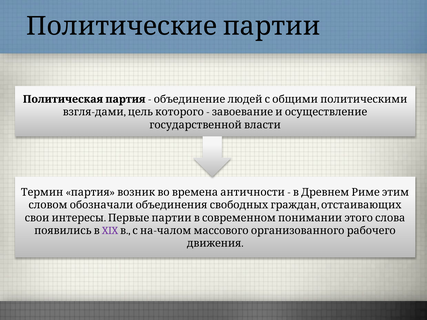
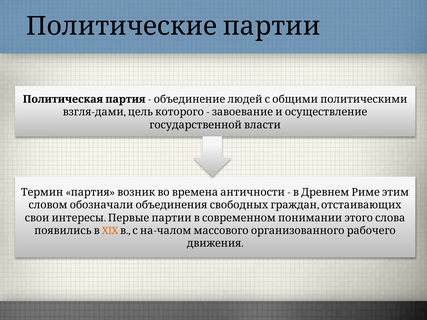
XIX colour: purple -> orange (110, 231)
